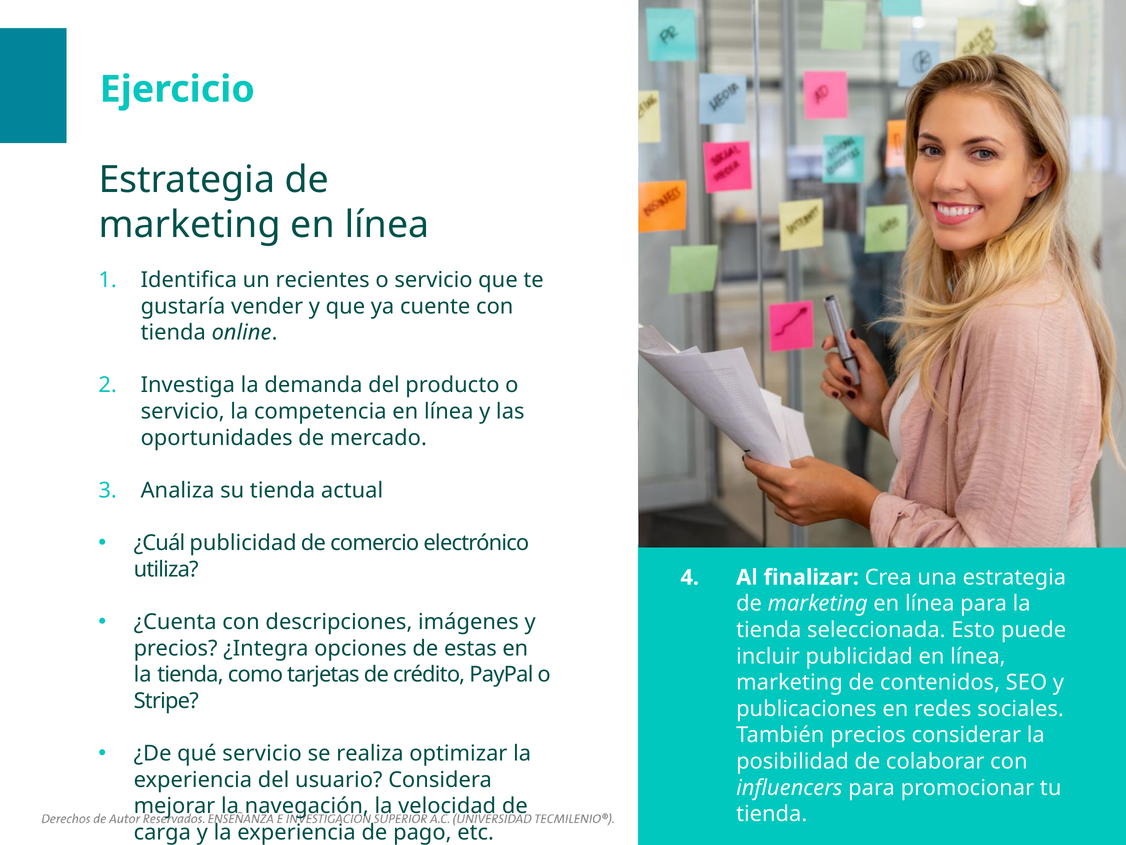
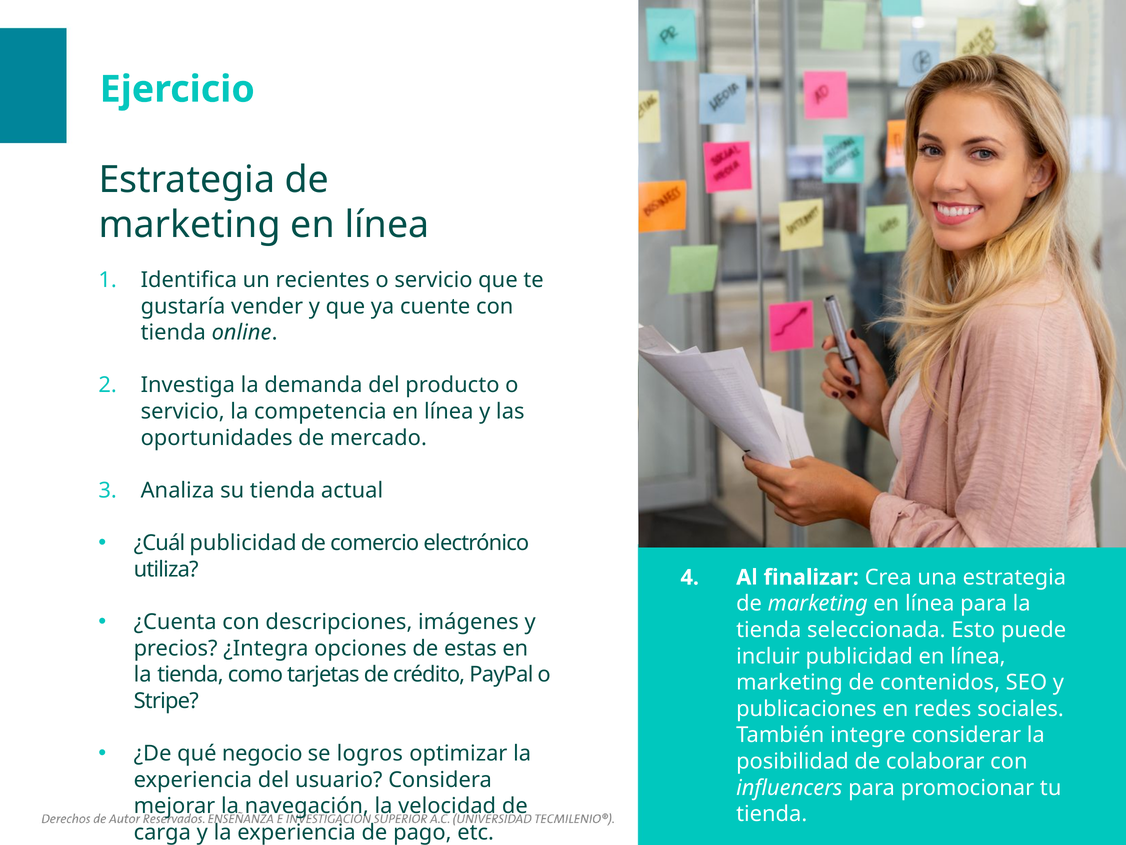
También precios: precios -> integre (868, 735)
qué servicio: servicio -> negocio (262, 753)
realiza: realiza -> logros (370, 753)
